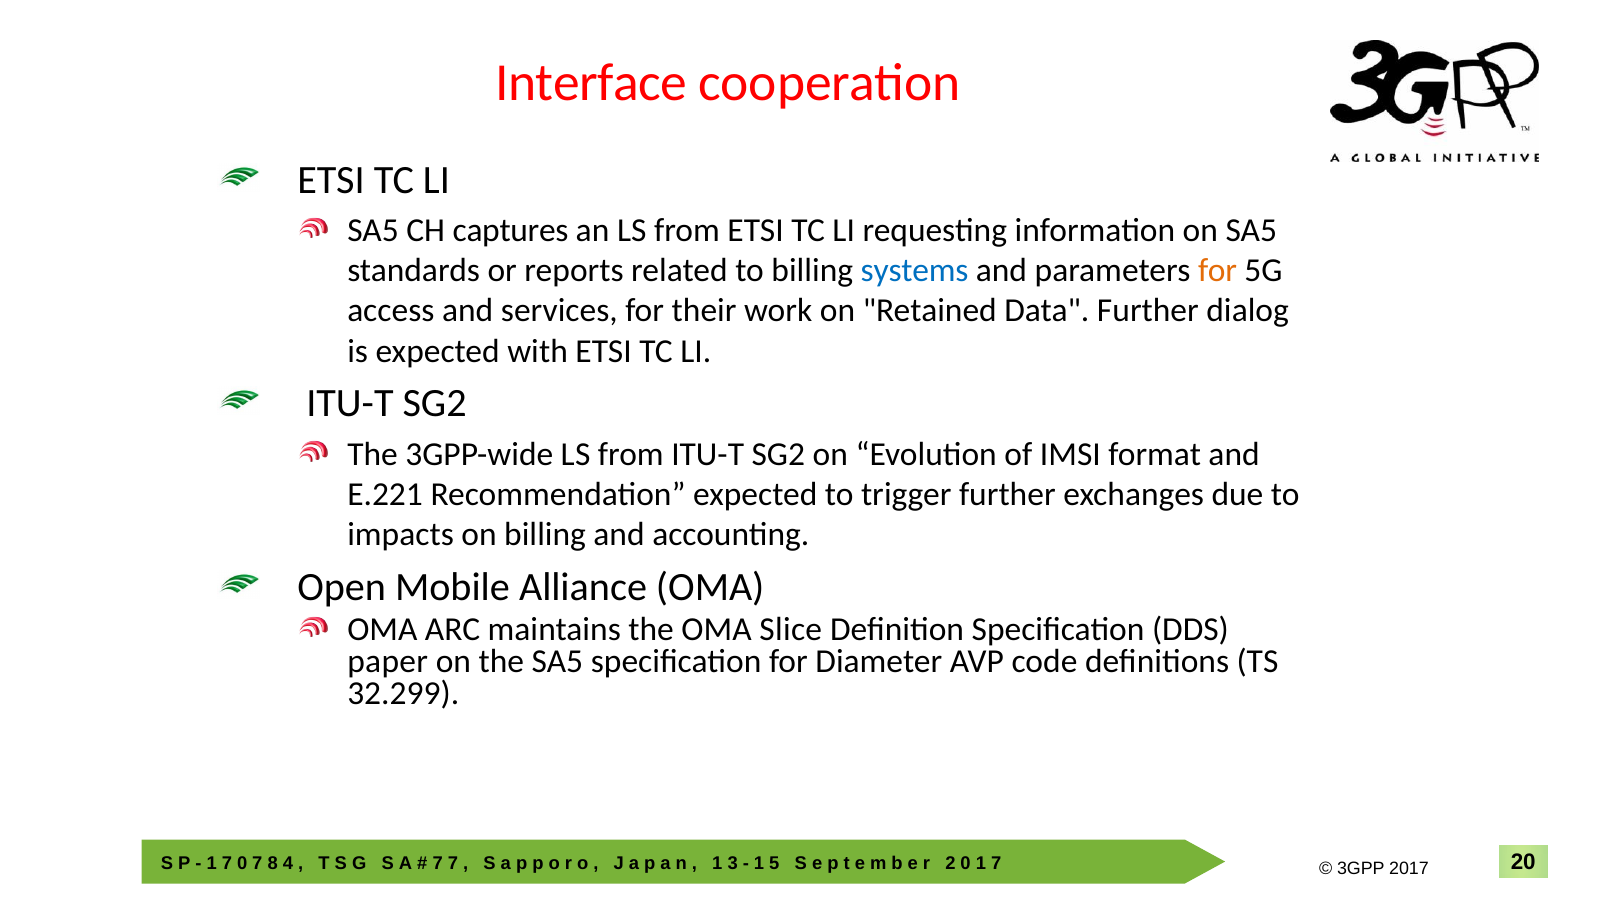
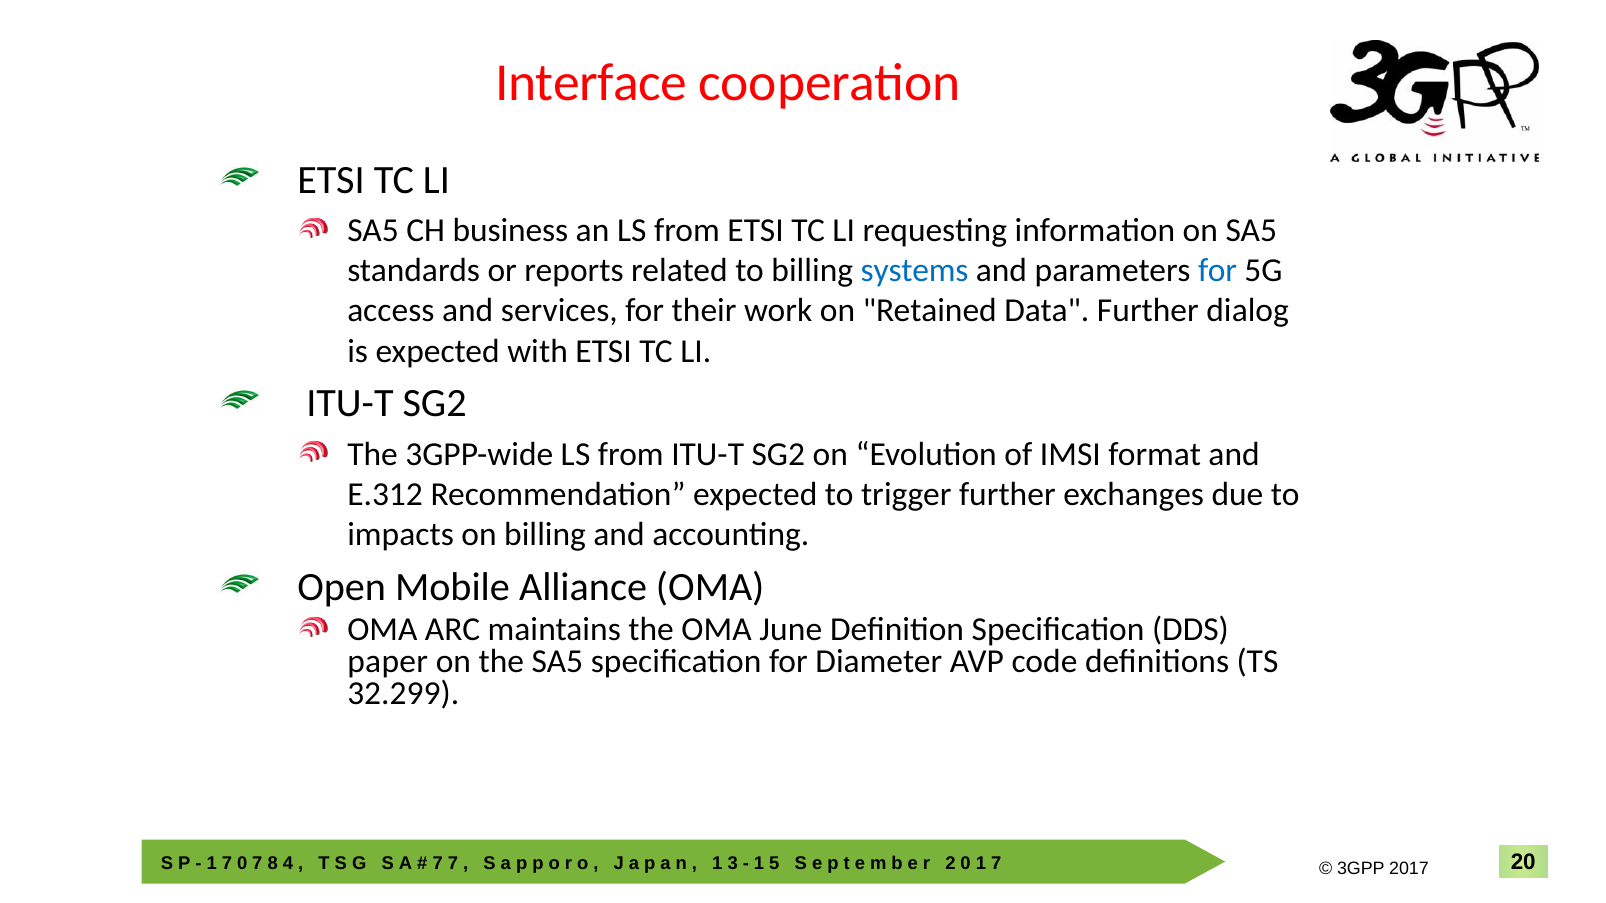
captures: captures -> business (510, 231)
for colour: orange -> blue (1218, 271)
E.221: E.221 -> E.312 (385, 494)
Slice: Slice -> June (791, 630)
